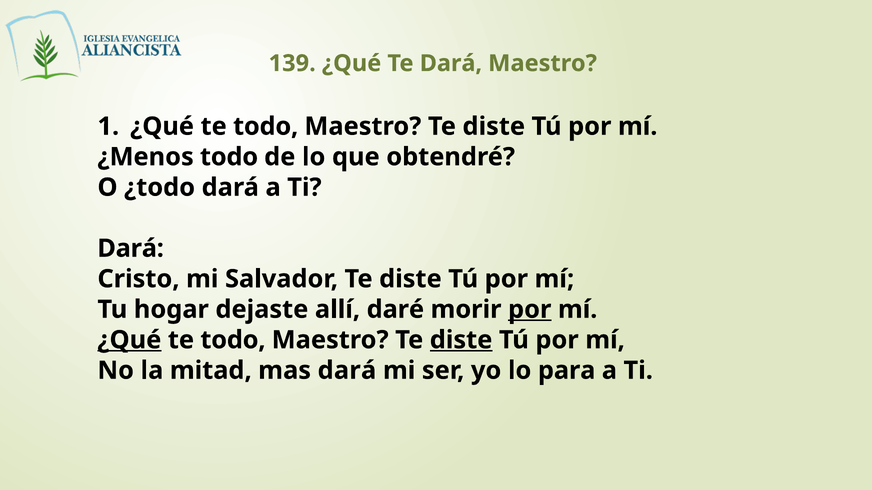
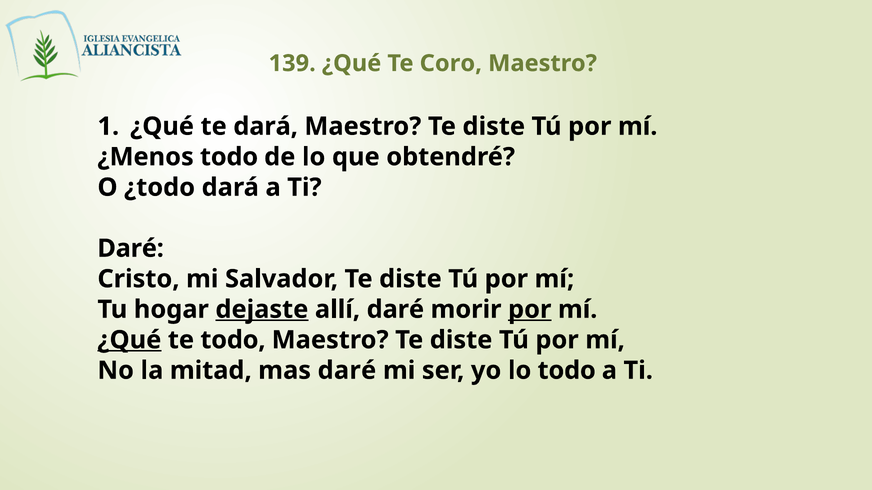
Te Dará: Dará -> Coro (451, 63)
todo: todo -> dará (266, 126)
Dará: Dará -> Daré (131, 249)
dejaste underline: none -> present (262, 310)
diste underline: present -> none (461, 340)
mas dará: dará -> daré (347, 371)
lo para: para -> todo (567, 371)
